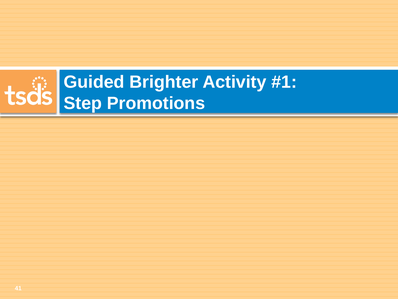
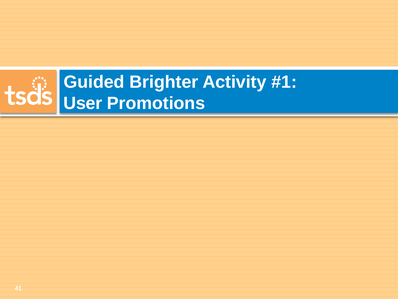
Step: Step -> User (83, 103)
